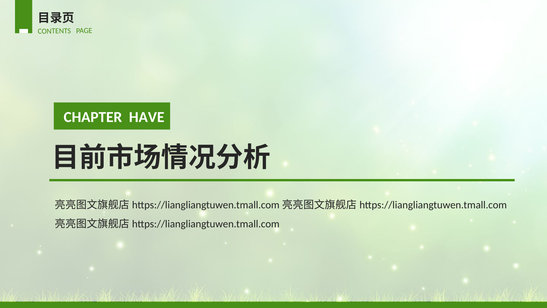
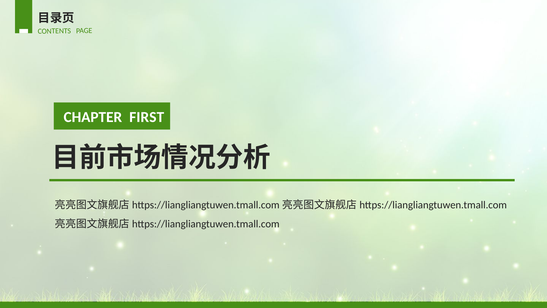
HAVE: HAVE -> FIRST (147, 117)
